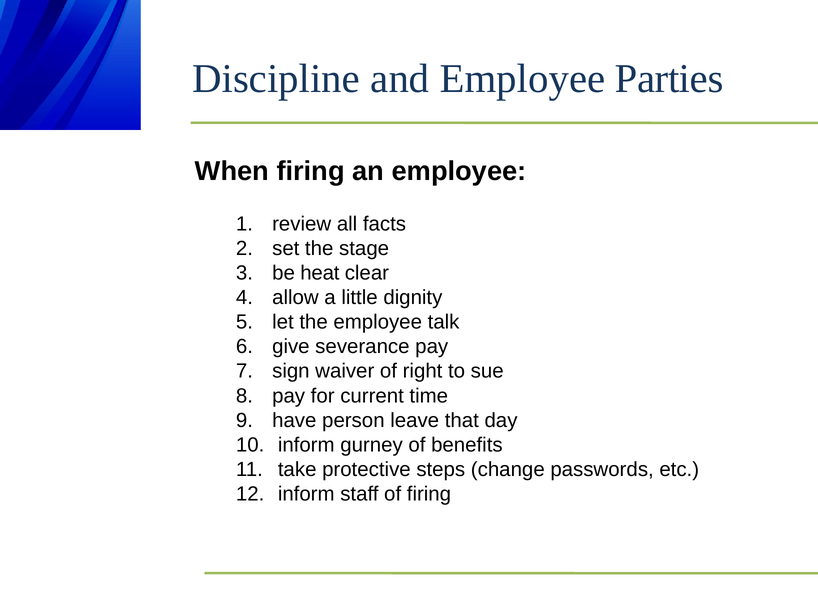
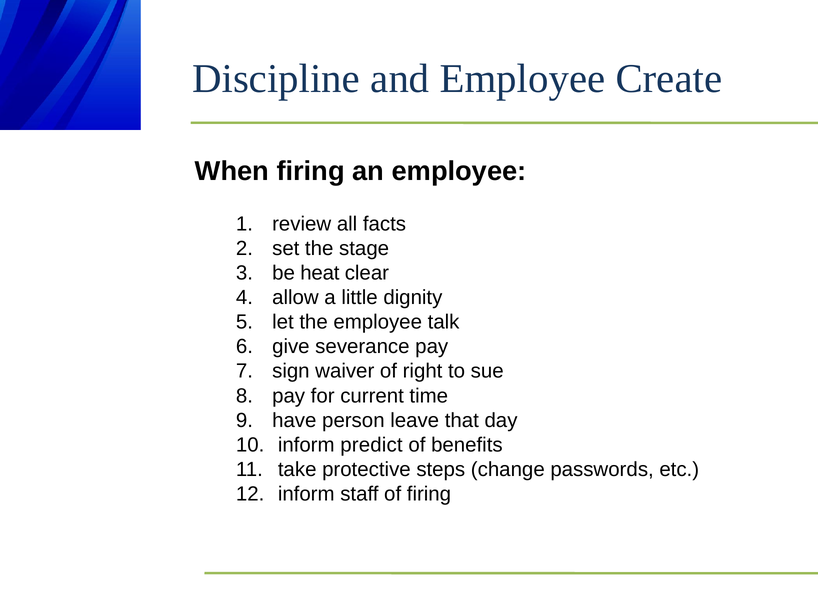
Parties: Parties -> Create (669, 79)
gurney: gurney -> predict (371, 445)
